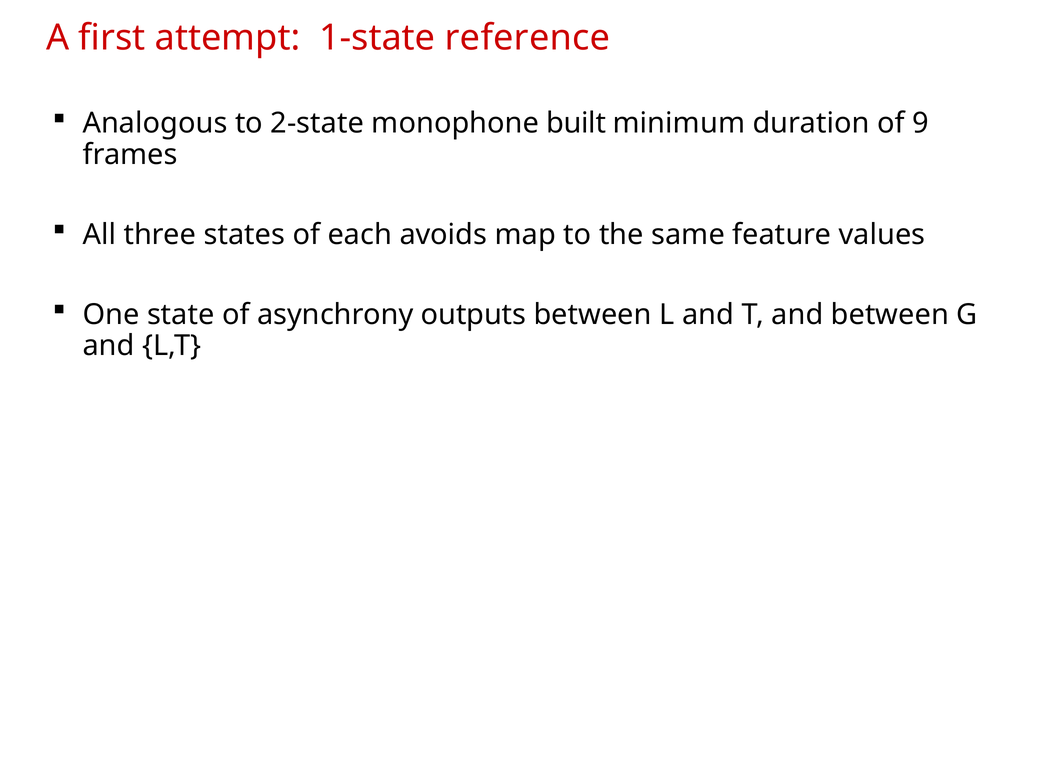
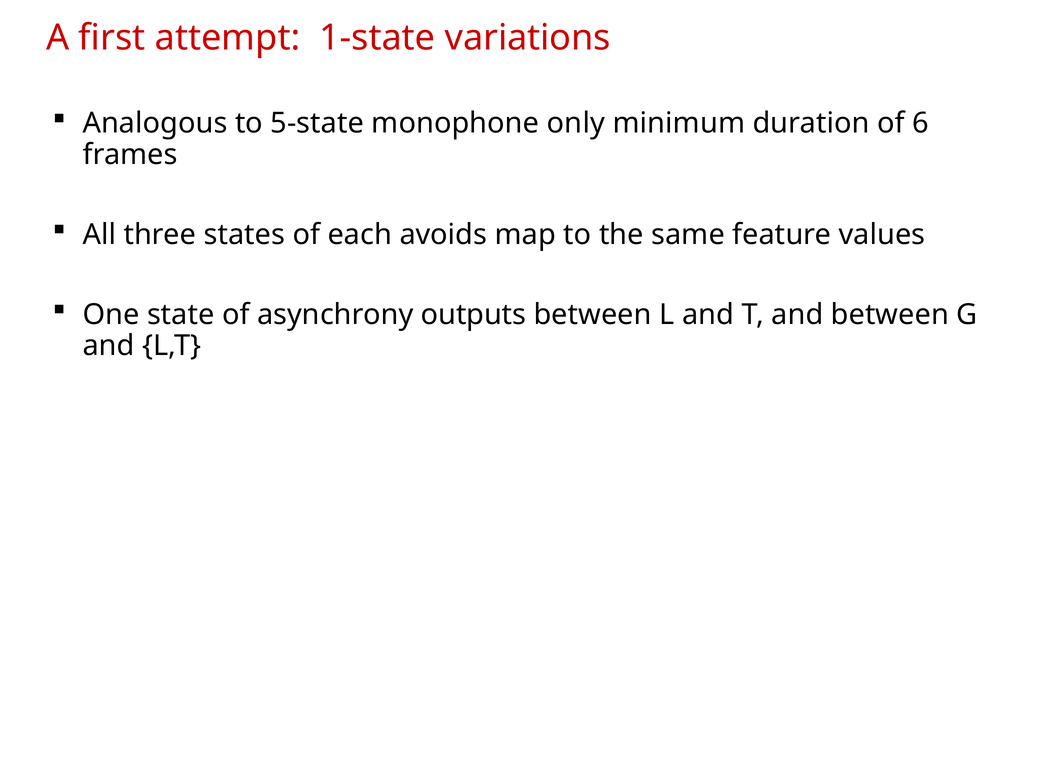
reference: reference -> variations (528, 38)
2-state: 2-state -> 5-state (317, 123)
built: built -> only (576, 123)
9: 9 -> 6 (920, 123)
